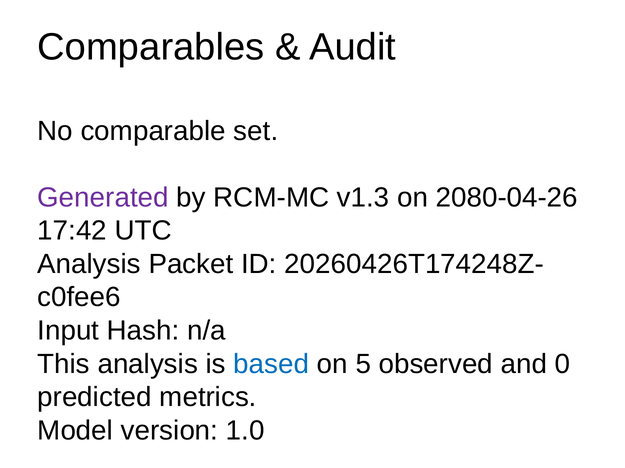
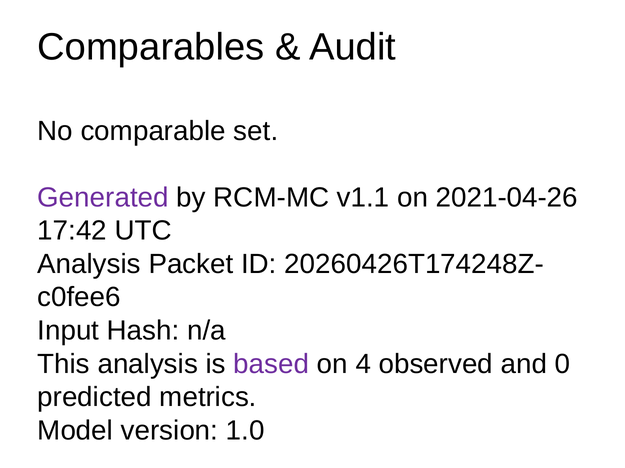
v1.3: v1.3 -> v1.1 (363, 198)
2080-04-26: 2080-04-26 -> 2021-04-26 (507, 198)
based colour: blue -> purple (271, 364)
5: 5 -> 4 (363, 364)
